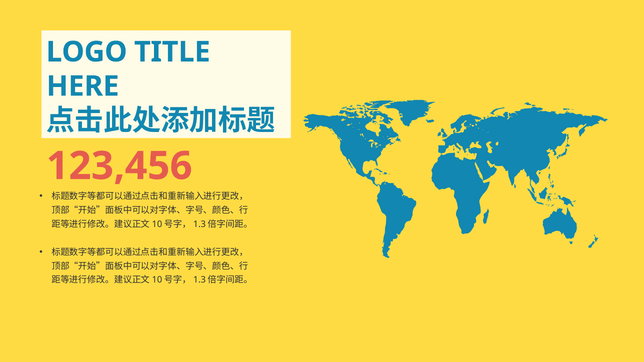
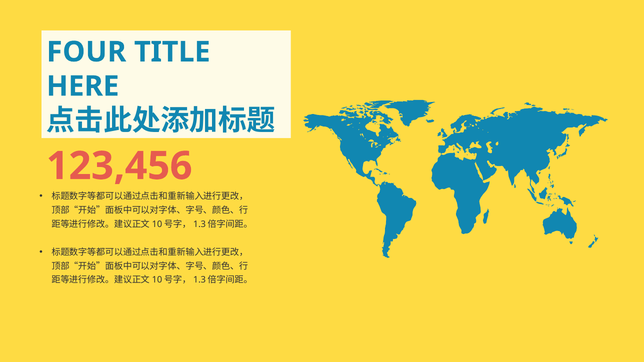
LOGO: LOGO -> FOUR (86, 52)
